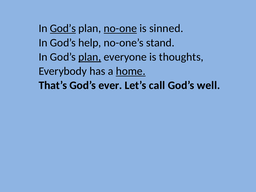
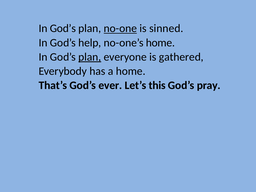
God’s underline: present -> none (63, 28)
no-one’s stand: stand -> home (160, 43)
thoughts: thoughts -> gathered (181, 57)
home underline: present -> none (131, 71)
call: call -> this (157, 85)
well: well -> pray (209, 85)
